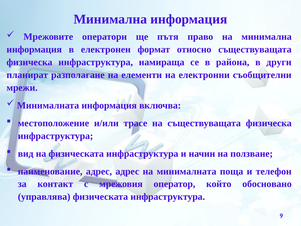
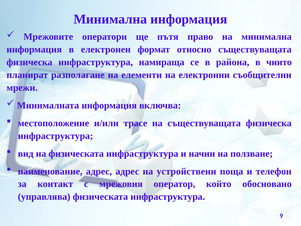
други: други -> чиито (279, 62)
на минималната: минималната -> устройствени (186, 171)
